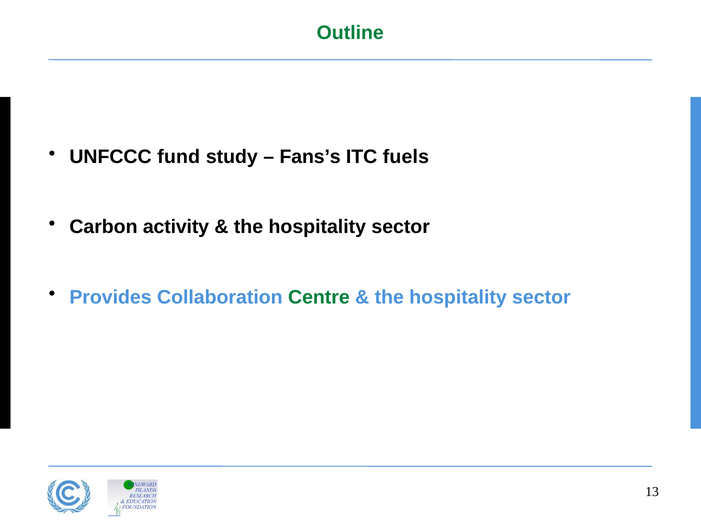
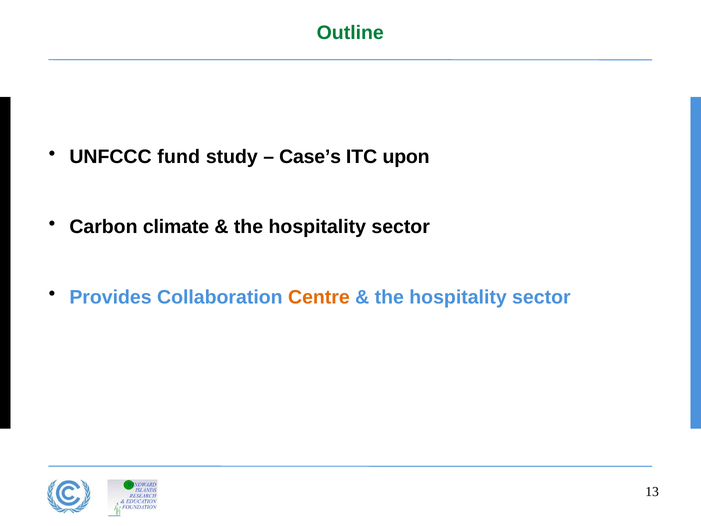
Fans’s: Fans’s -> Case’s (310, 157)
fuels: fuels -> upon (406, 157)
activity: activity -> climate (176, 227)
Centre colour: green -> orange (319, 297)
